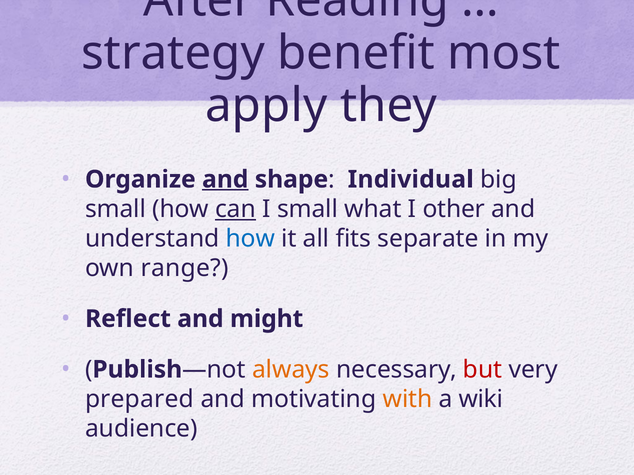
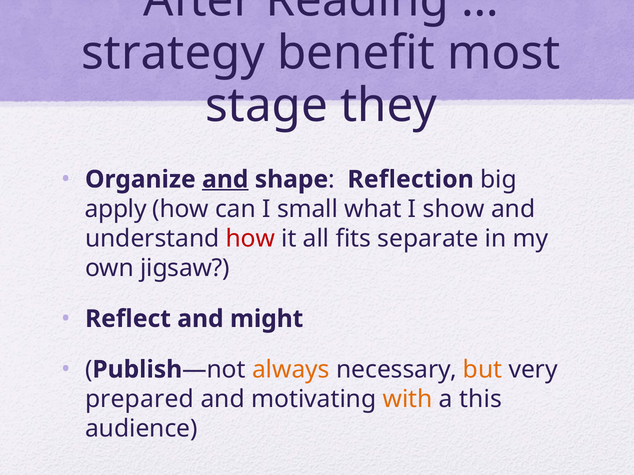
apply: apply -> stage (266, 106)
Individual: Individual -> Reflection (411, 180)
small: small -> apply (116, 209)
can underline: present -> none (236, 209)
other: other -> show (454, 209)
how colour: blue -> red (250, 239)
range: range -> jigsaw (185, 268)
but colour: red -> orange (483, 370)
wiki: wiki -> this (481, 399)
